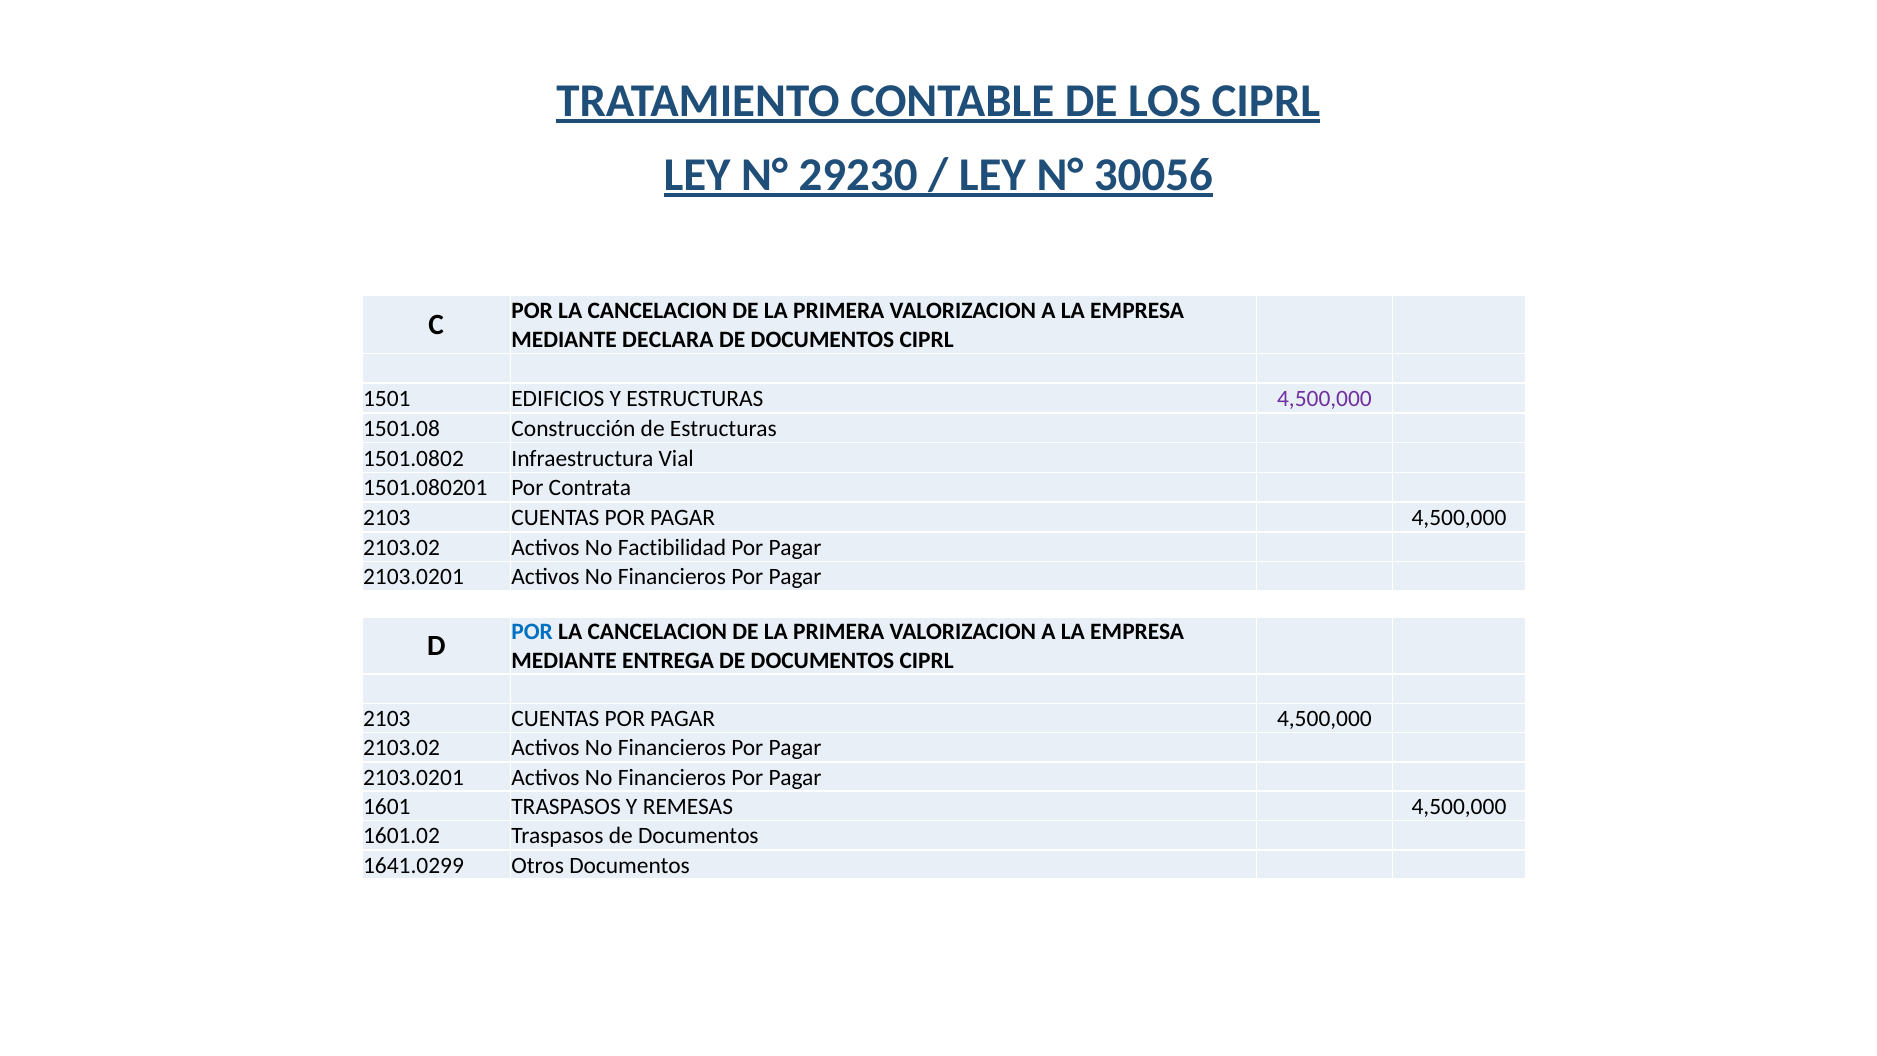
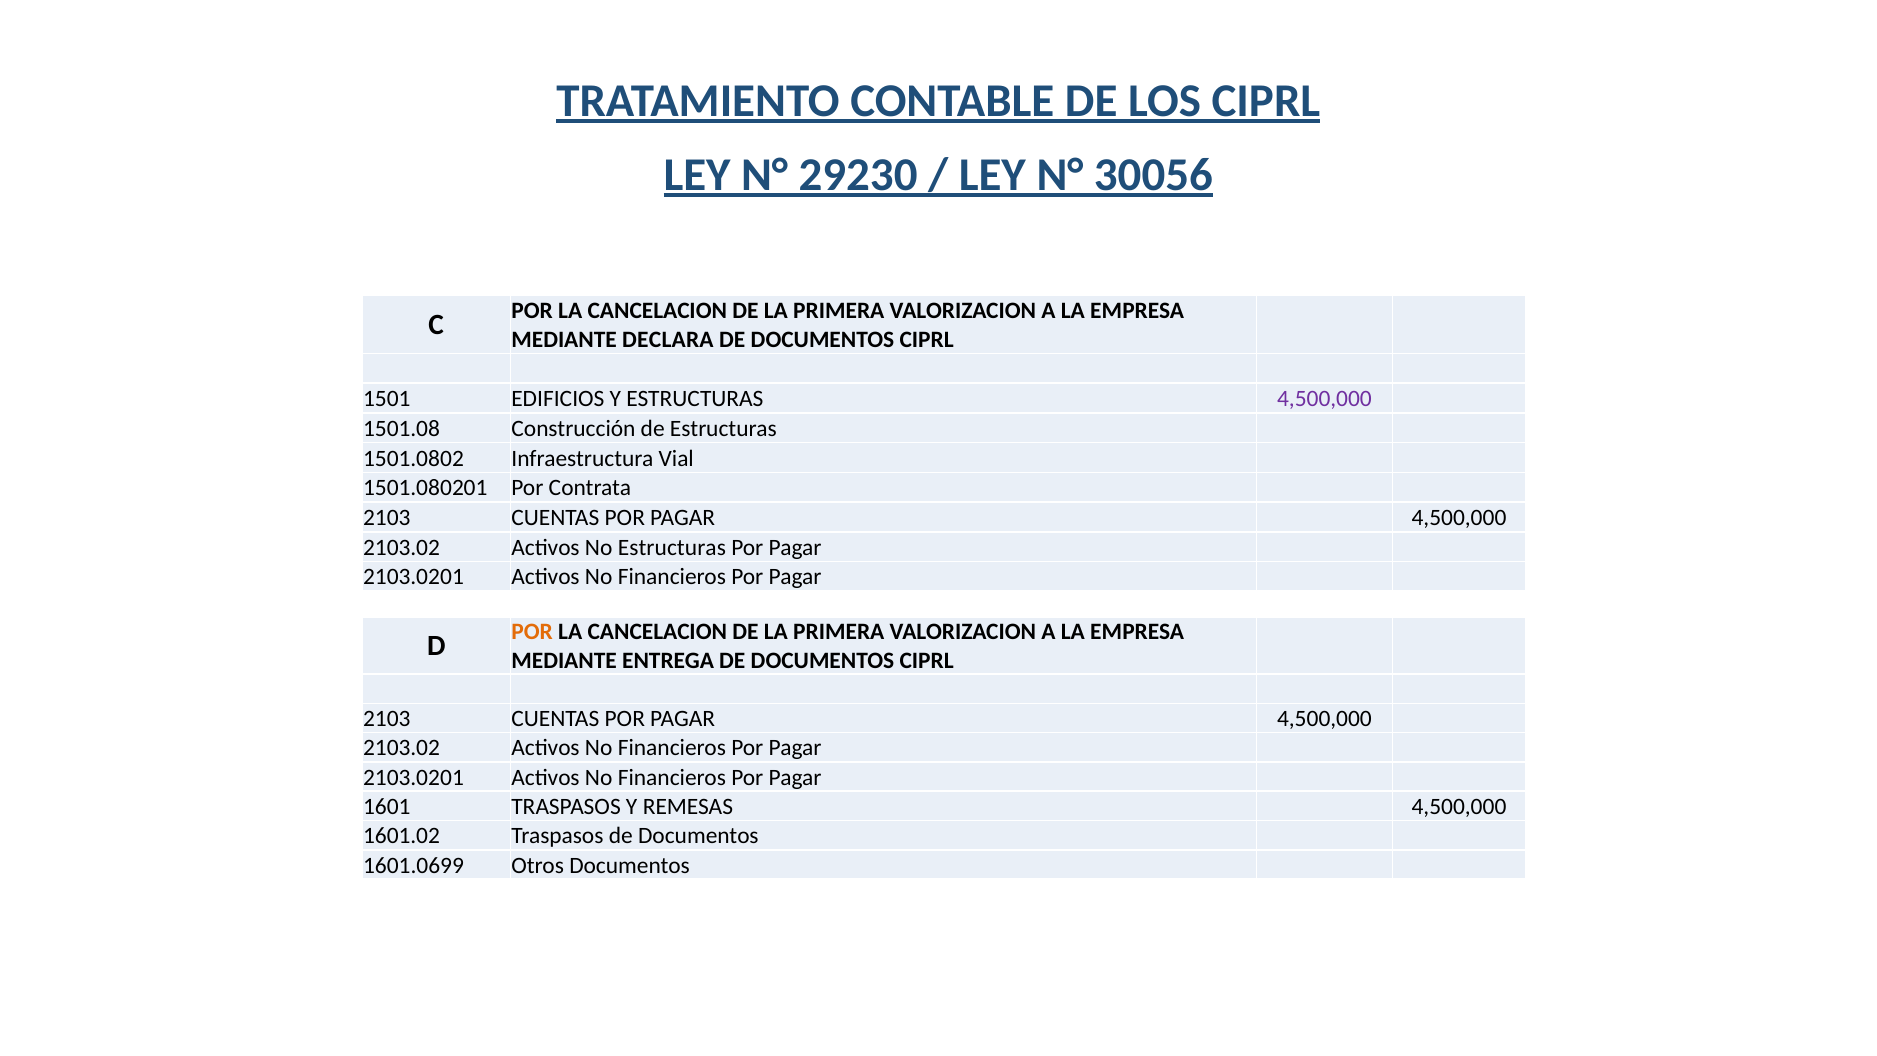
No Factibilidad: Factibilidad -> Estructuras (672, 547)
POR colour: blue -> orange (532, 632)
1641.0299: 1641.0299 -> 1601.0699 (413, 865)
